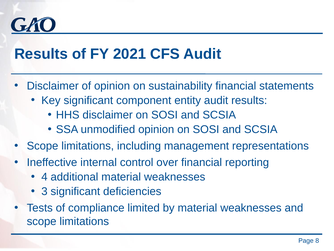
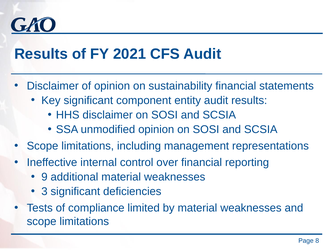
4: 4 -> 9 (44, 177)
